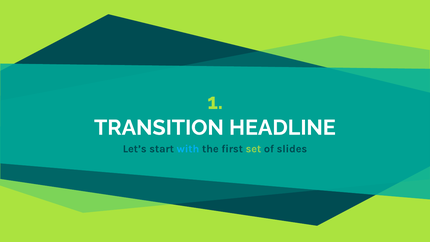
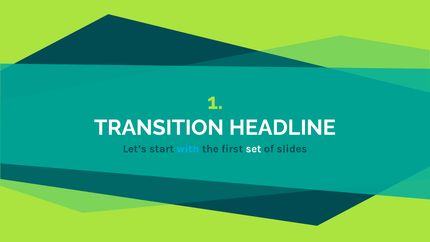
set colour: light green -> white (253, 149)
